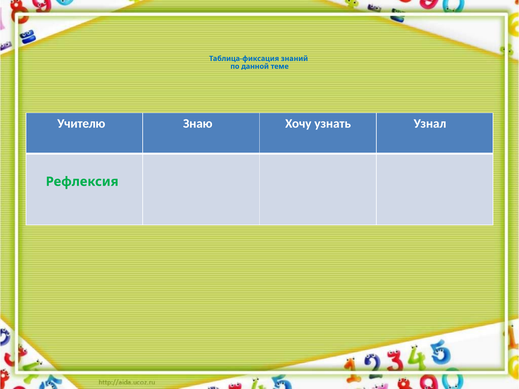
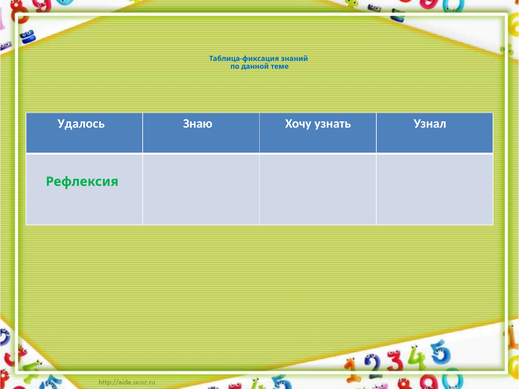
Учителю: Учителю -> Удалось (81, 124)
